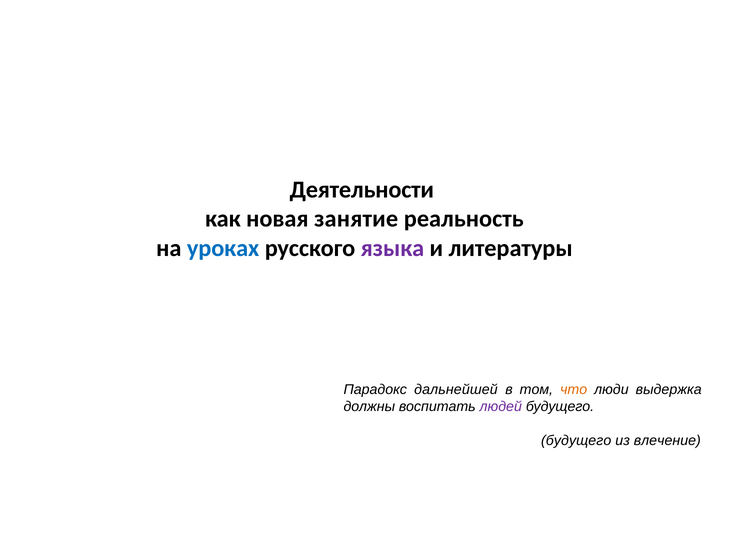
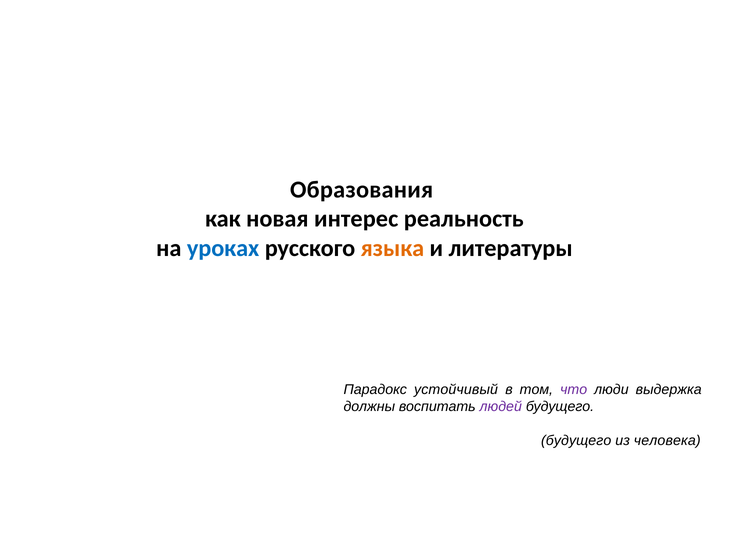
Деятельности: Деятельности -> Образования (362, 190)
занятие: занятие -> интерес (356, 219)
языка colour: purple -> orange (392, 248)
дальнейшей: дальнейшей -> устойчивый (456, 390)
что colour: orange -> purple (574, 390)
влечение: влечение -> человека (667, 441)
